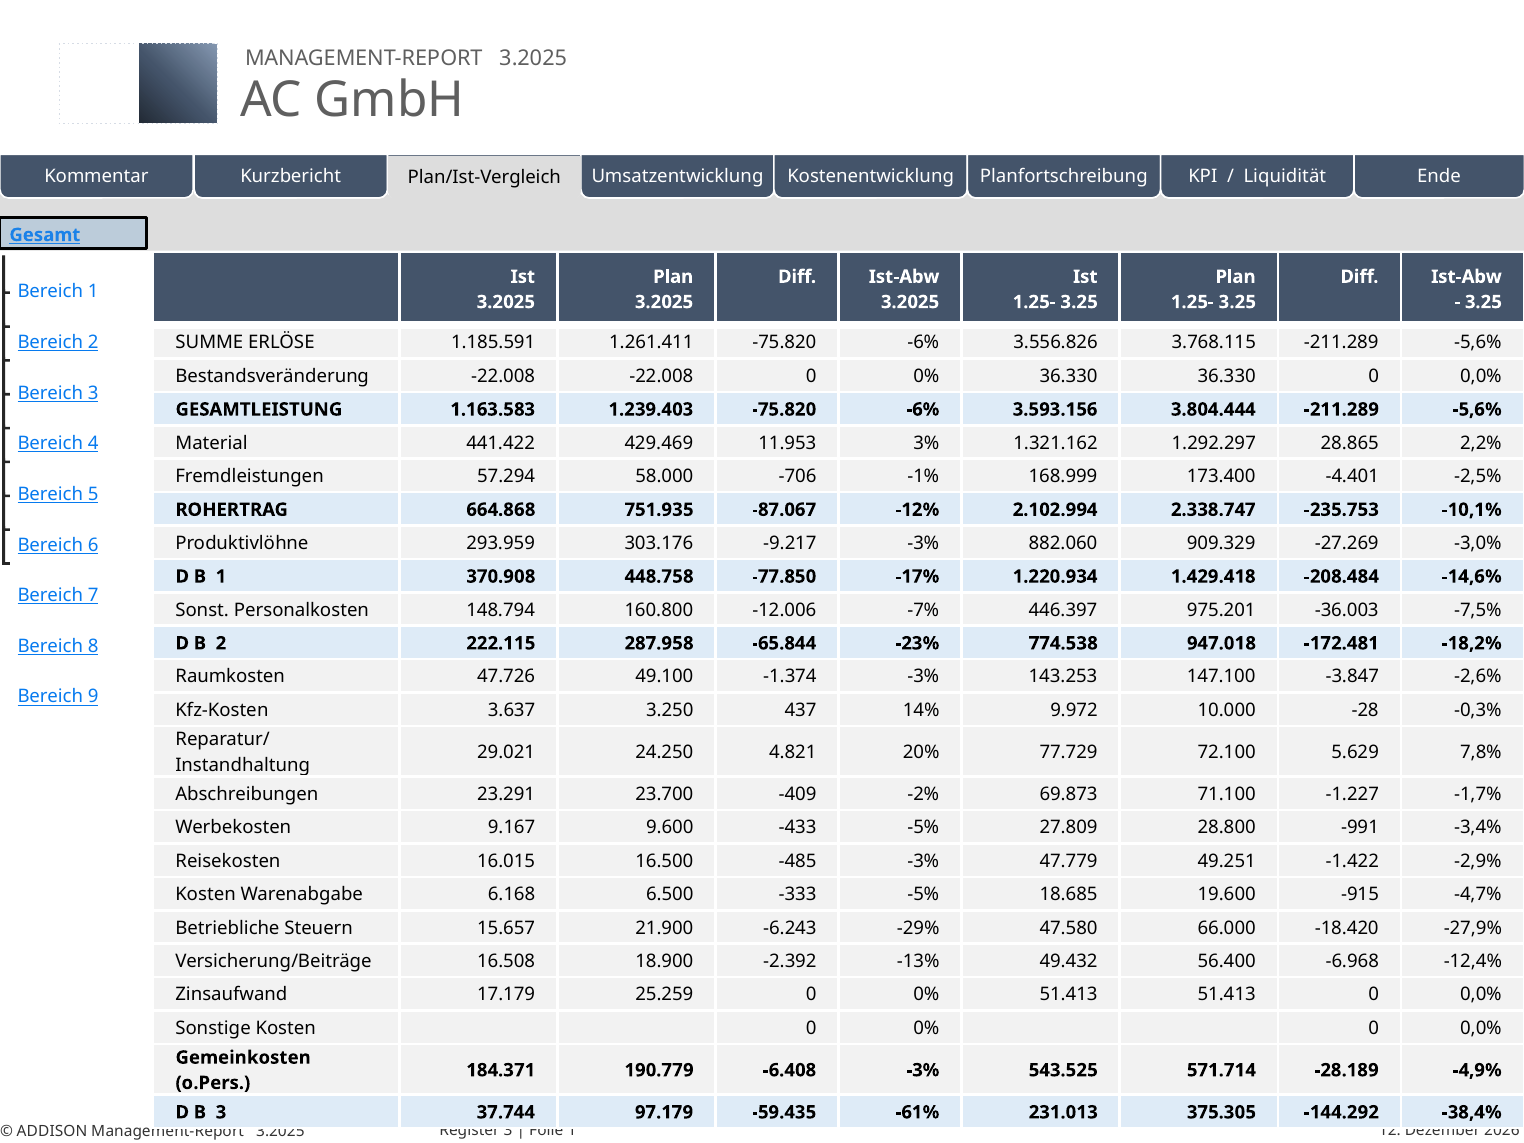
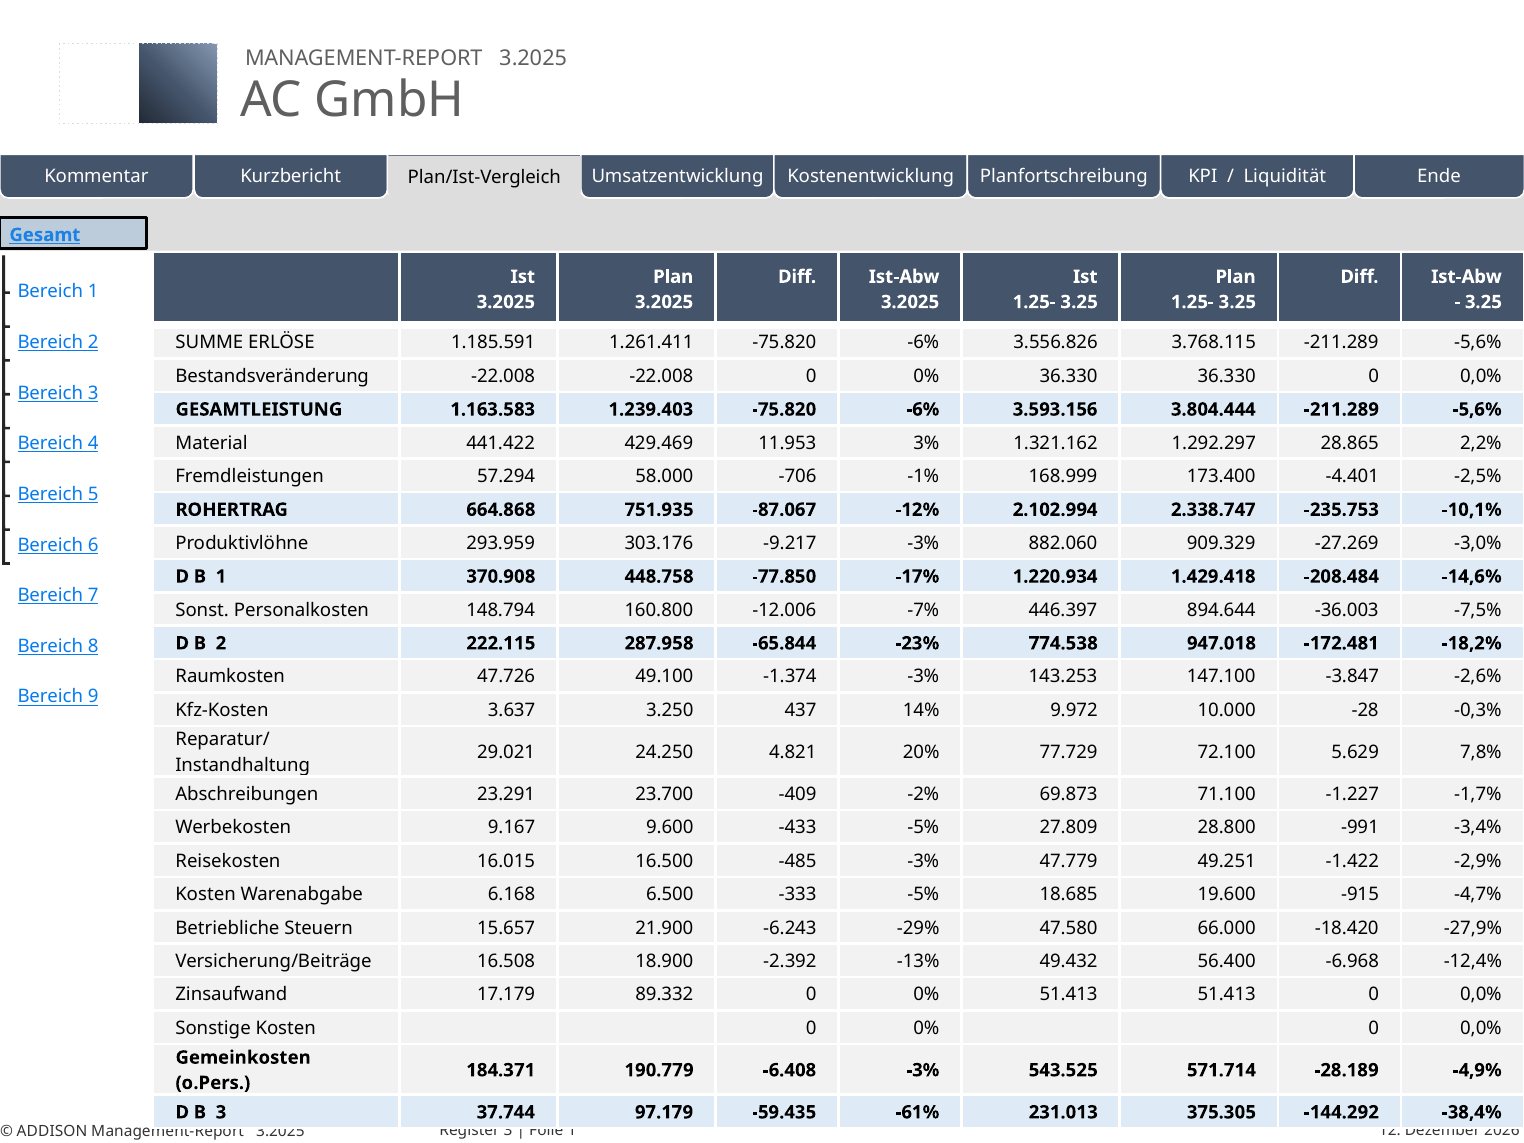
975.201: 975.201 -> 894.644 (1221, 610)
25.259: 25.259 -> 89.332 (664, 994)
